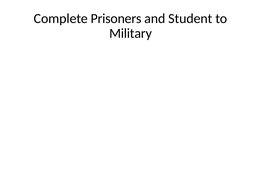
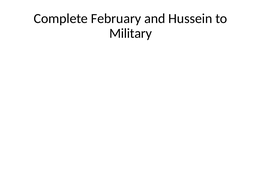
Prisoners: Prisoners -> February (116, 19)
Student: Student -> Hussein (190, 19)
